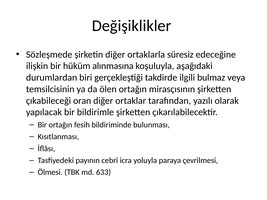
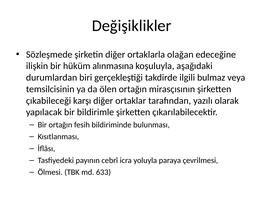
süresiz: süresiz -> olağan (180, 55)
oran: oran -> karşı (82, 101)
